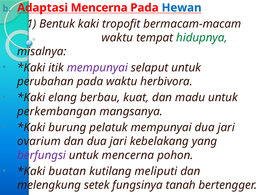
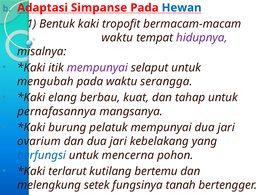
Adaptasi Mencerna: Mencerna -> Simpanse (99, 8)
hidupnya colour: green -> purple (202, 38)
perubahan: perubahan -> mengubah (45, 81)
herbivora: herbivora -> serangga (166, 81)
madu: madu -> tahap (190, 98)
perkembangan: perkembangan -> pernafasannya (57, 111)
berfungsi colour: purple -> blue (42, 155)
buatan: buatan -> terlarut (67, 171)
meliputi: meliputi -> bertemu (156, 171)
